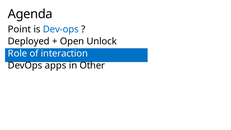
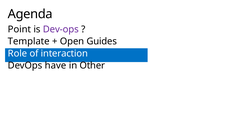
Dev-ops colour: blue -> purple (61, 29)
Deployed: Deployed -> Template (29, 41)
Unlock: Unlock -> Guides (102, 41)
apps: apps -> have (56, 65)
